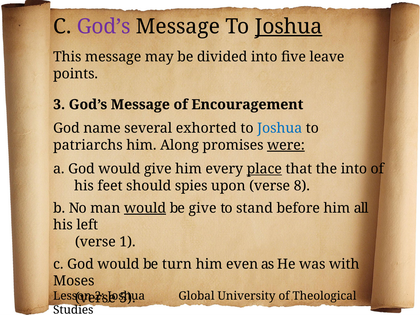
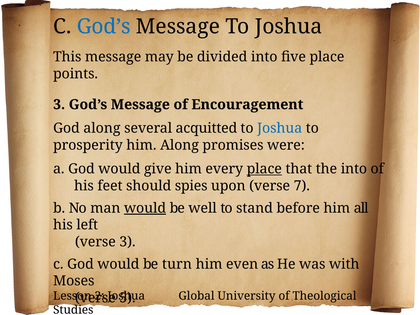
God’s colour: purple -> blue (104, 27)
Joshua underline: present -> none (289, 27)
five leave: leave -> place (327, 57)
God name: name -> along (102, 128)
exhorted: exhorted -> acquitted (206, 128)
patriarchs: patriarchs -> prosperity (88, 145)
were underline: present -> none (286, 145)
8: 8 -> 7 (302, 186)
be give: give -> well (203, 208)
verse 1: 1 -> 3 (127, 242)
